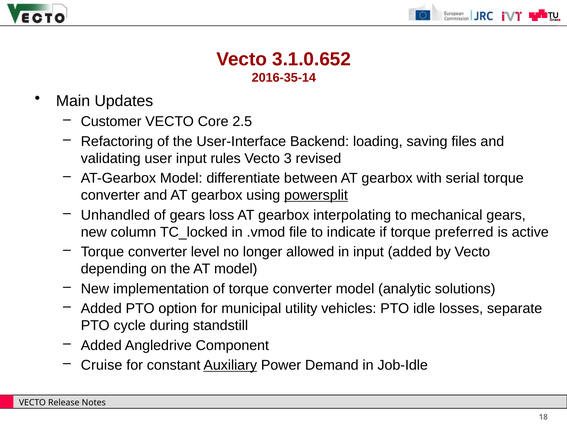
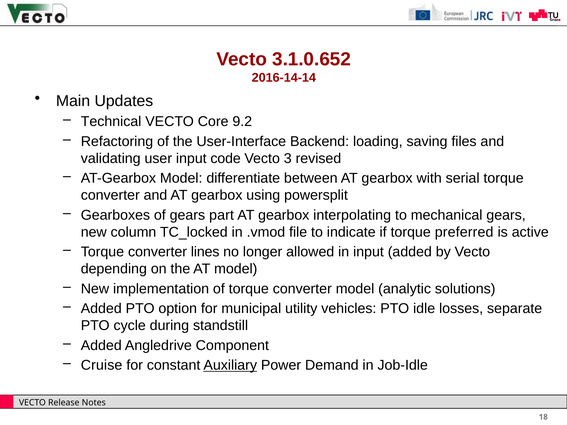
2016-35-14: 2016-35-14 -> 2016-14-14 (284, 78)
Customer: Customer -> Technical (111, 122)
2.5: 2.5 -> 9.2 (242, 122)
rules: rules -> code (226, 159)
powersplit underline: present -> none (316, 195)
Unhandled: Unhandled -> Gearboxes (115, 215)
loss: loss -> part (222, 215)
level: level -> lines (205, 252)
